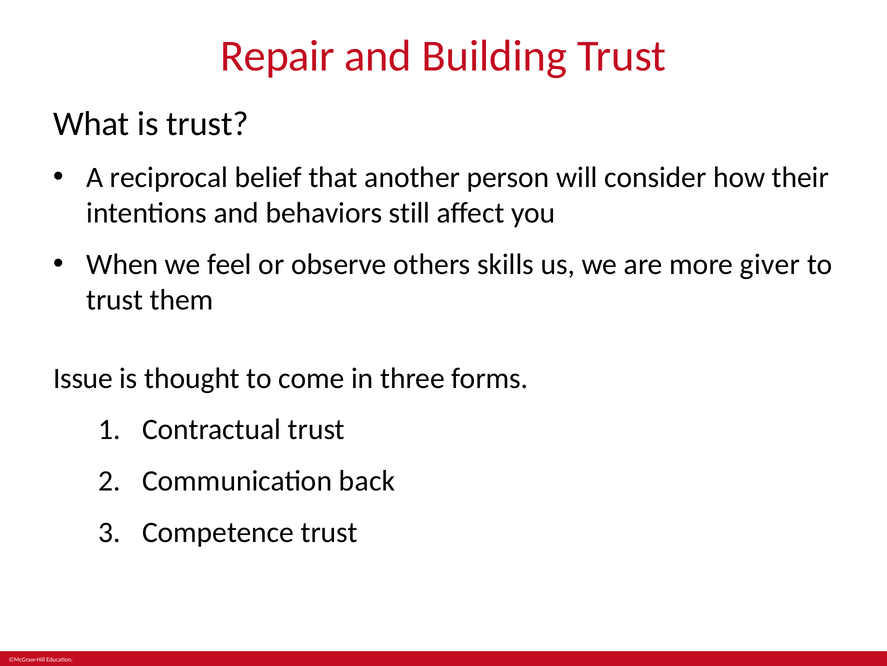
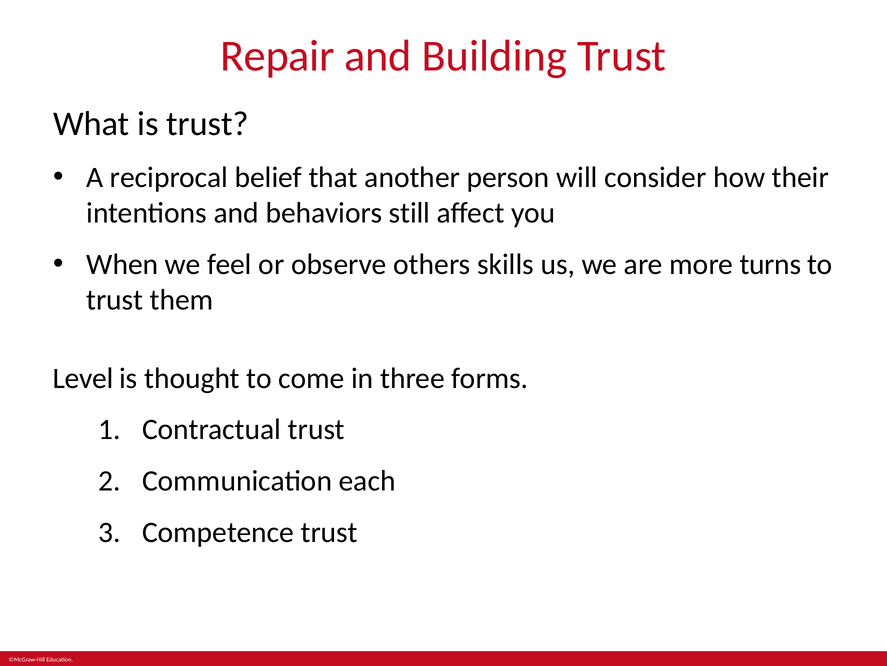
giver: giver -> turns (770, 264)
Issue: Issue -> Level (83, 378)
back: back -> each (367, 480)
